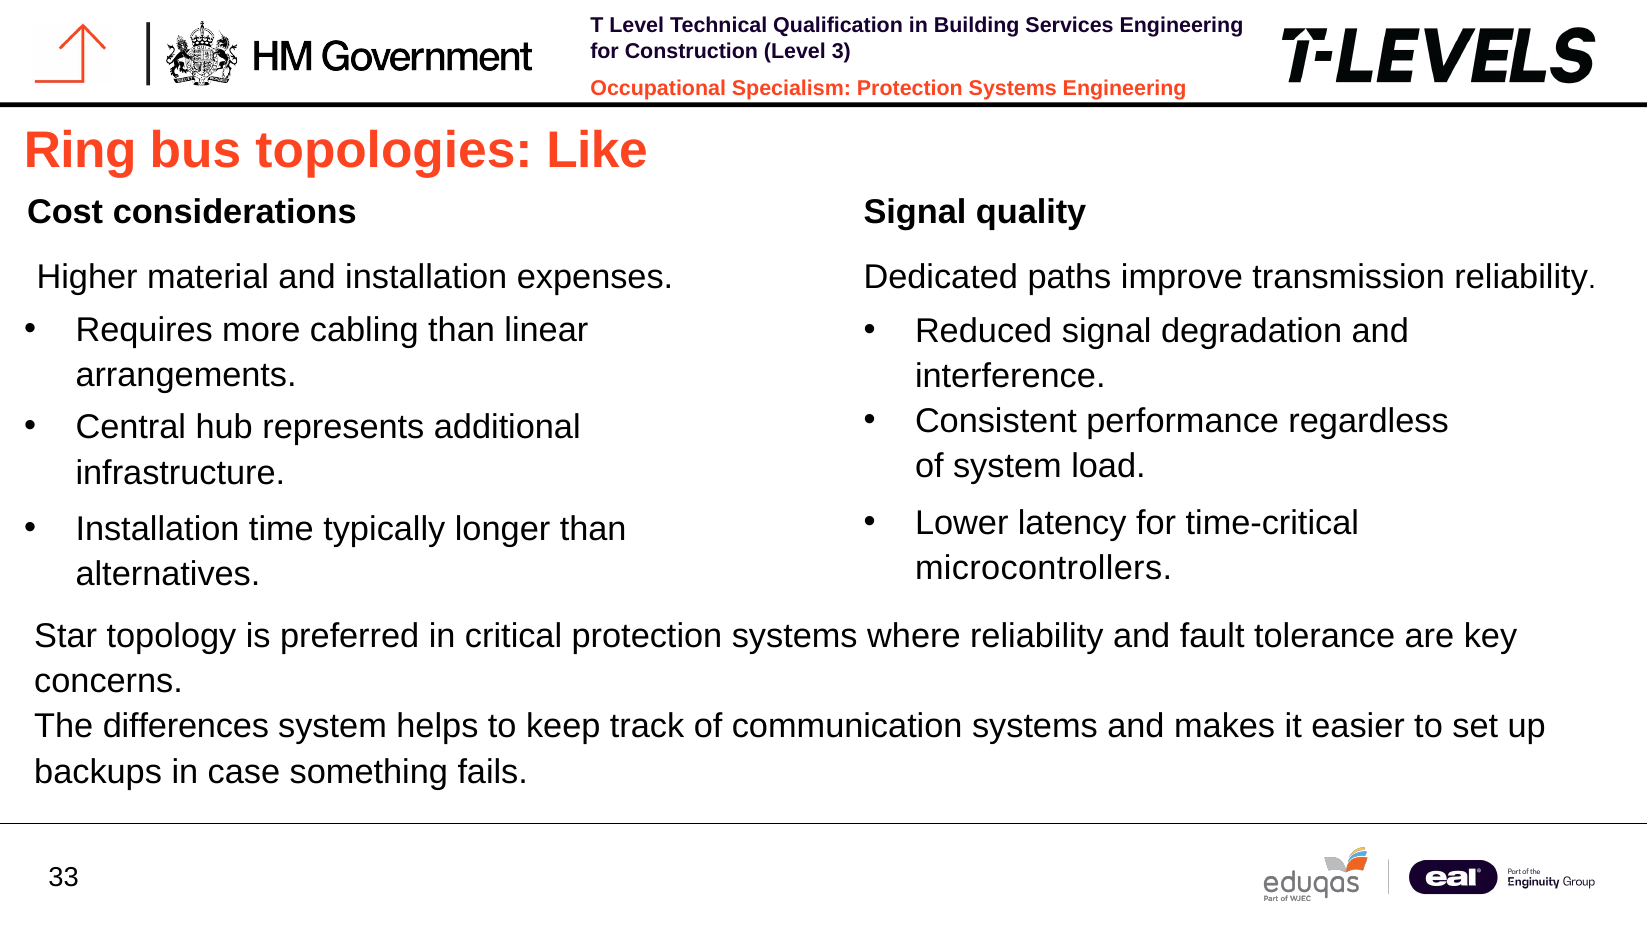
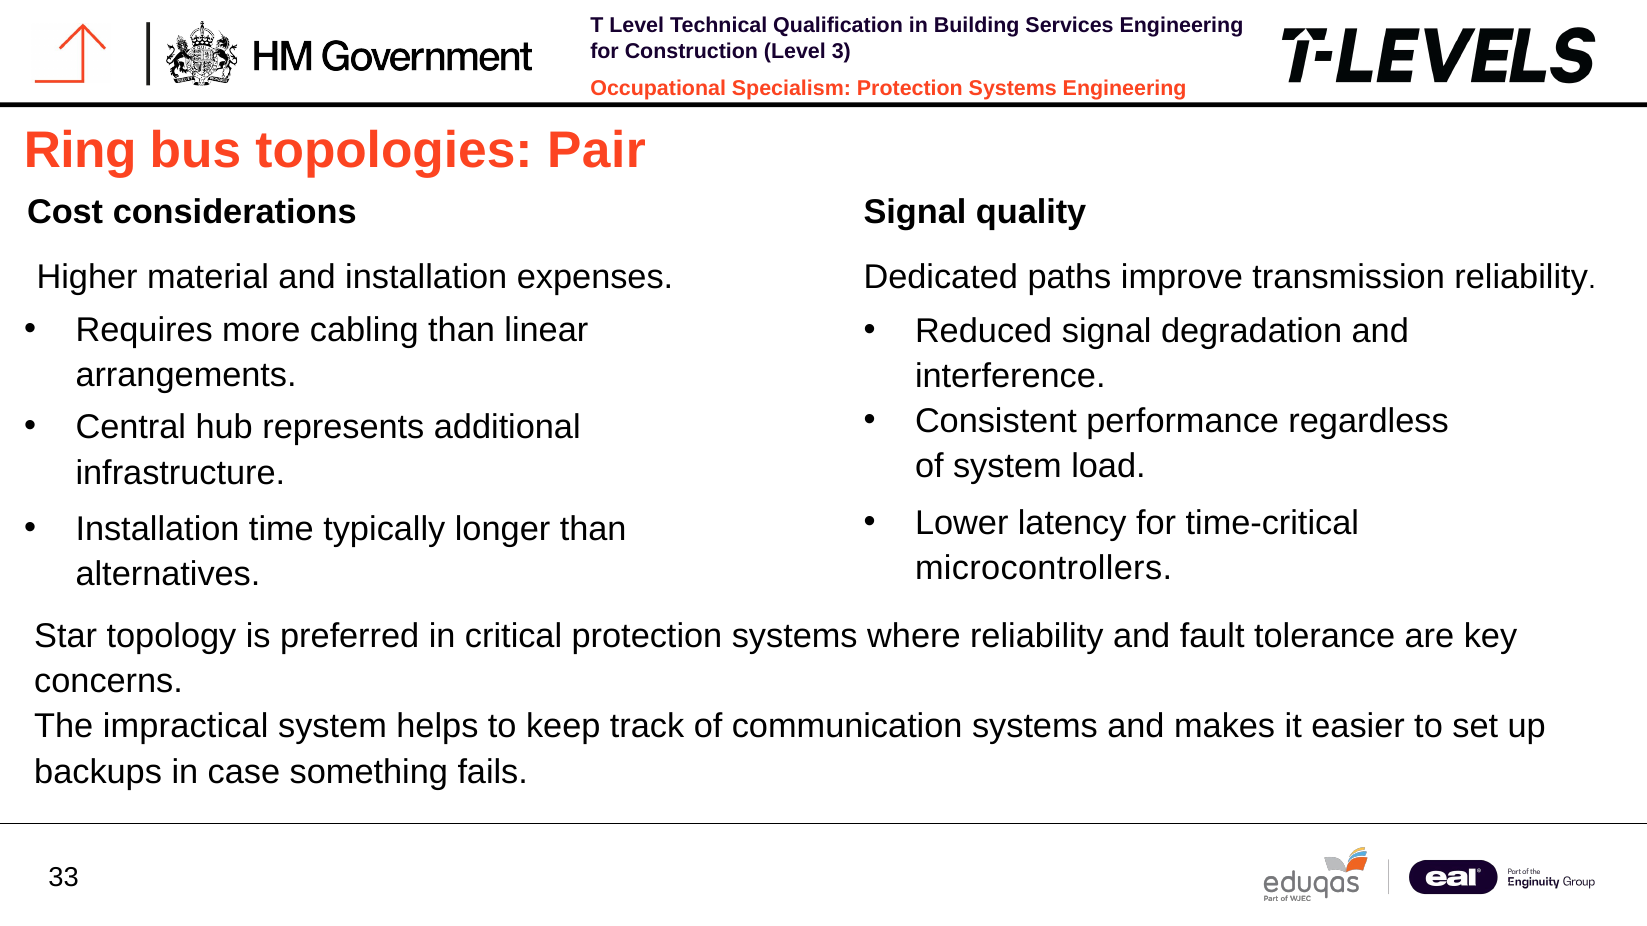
Like: Like -> Pair (597, 151)
differences: differences -> impractical (186, 727)
